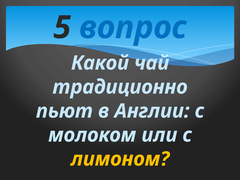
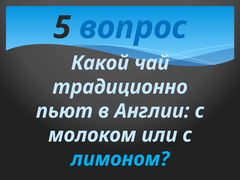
лимоном colour: yellow -> light blue (120, 159)
